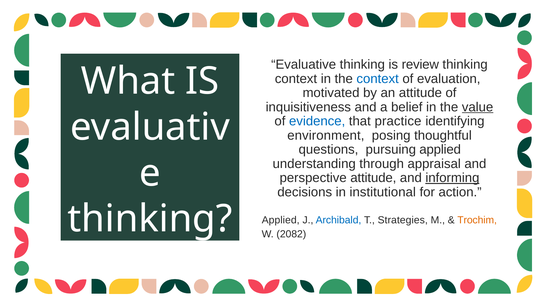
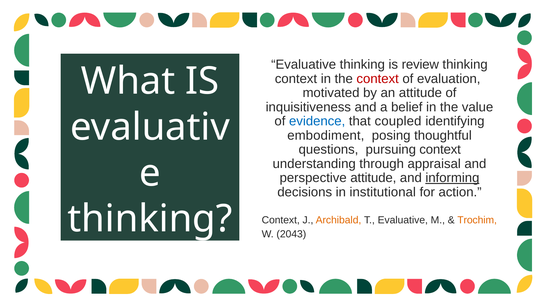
context colour: blue -> red (378, 79)
value underline: present -> none (478, 107)
practice: practice -> coupled (398, 121)
environment: environment -> embodiment (326, 136)
pursuing applied: applied -> context (440, 150)
Applied: Applied -> Context (281, 220)
Archibald colour: blue -> orange (339, 220)
T Strategies: Strategies -> Evaluative (403, 220)
2082: 2082 -> 2043 (291, 234)
